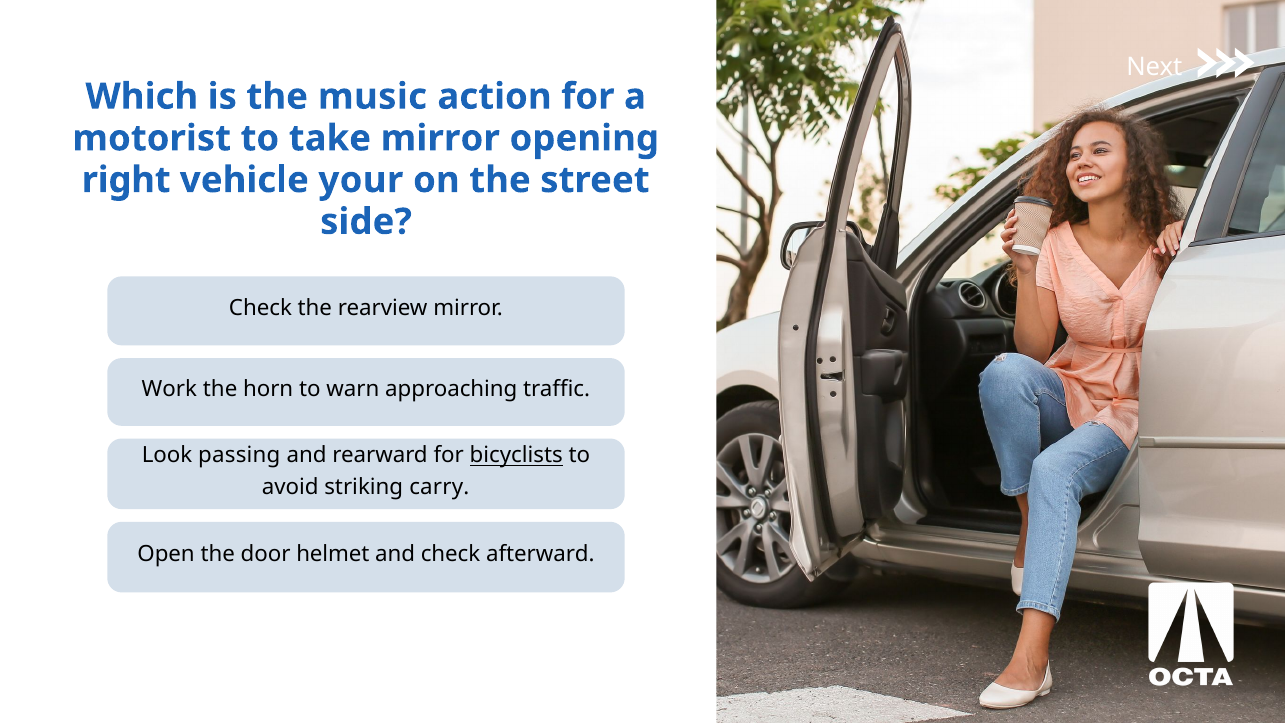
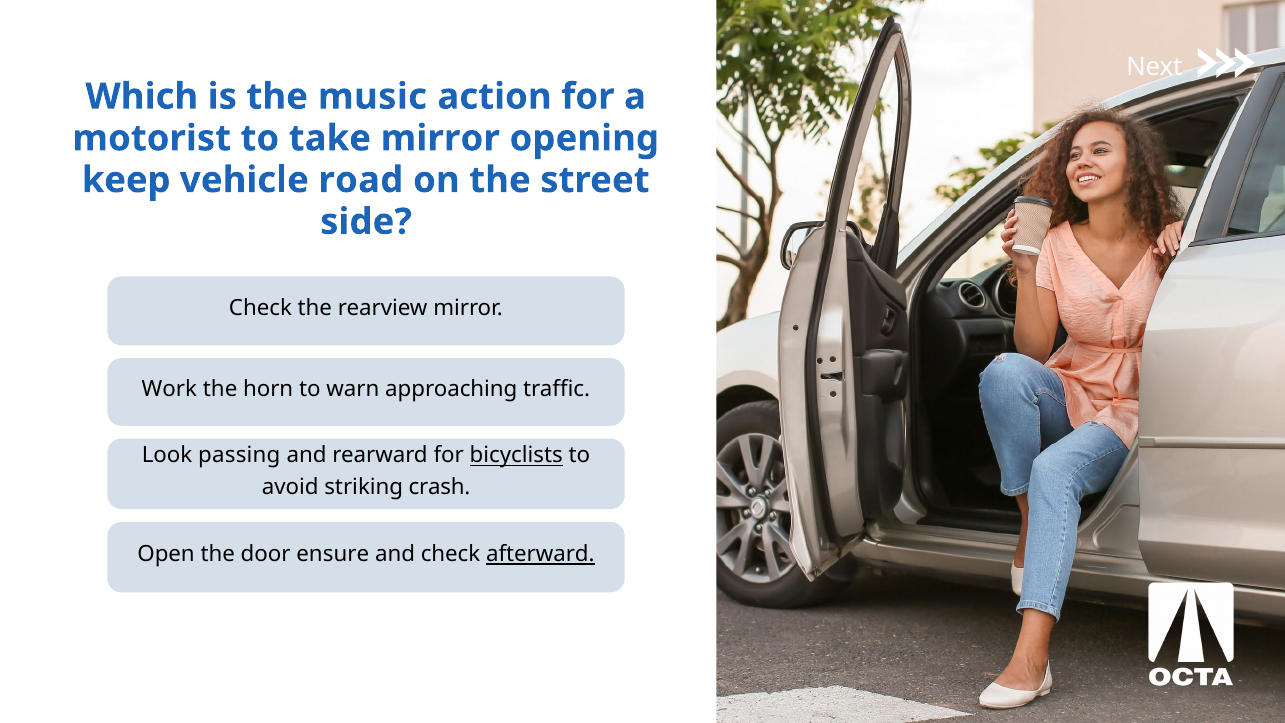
right: right -> keep (126, 180)
your: your -> road (361, 180)
carry: carry -> crash (440, 487)
helmet: helmet -> ensure (333, 554)
afterward underline: none -> present (540, 554)
